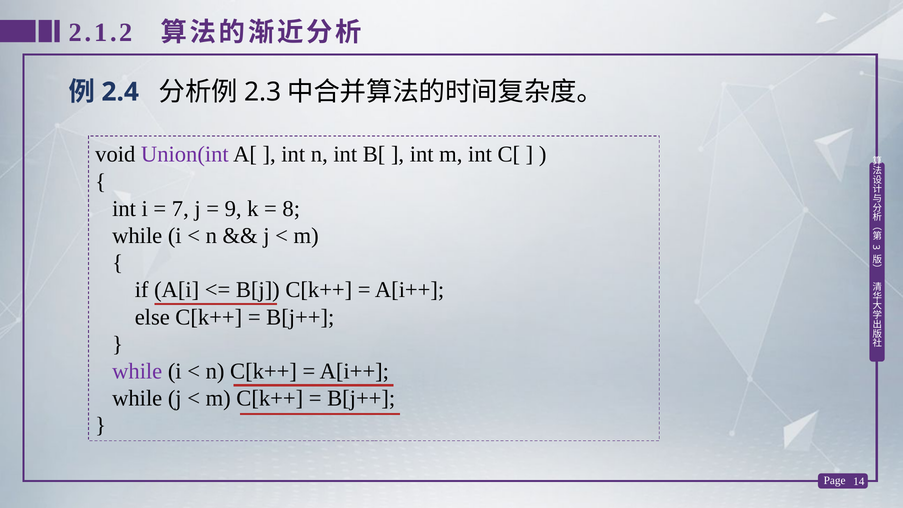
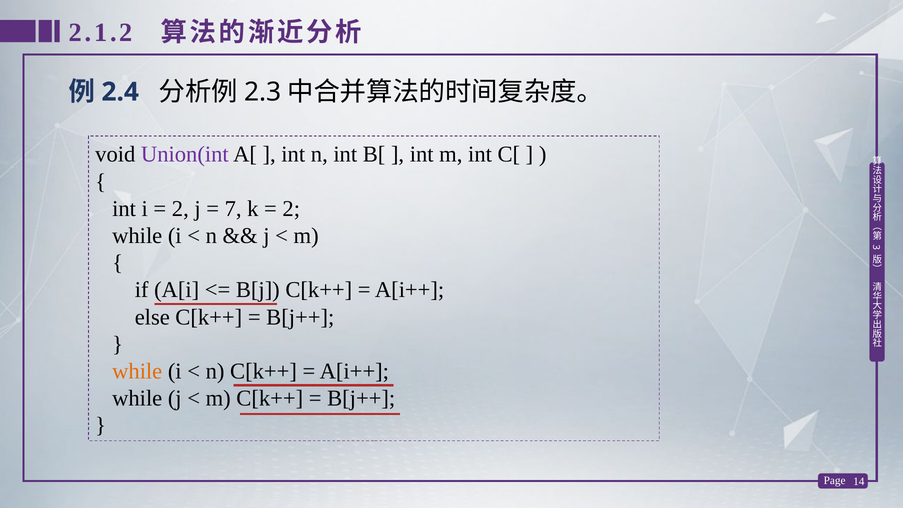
7: 7 -> 2 (180, 209)
9: 9 -> 7 (233, 209)
8: 8 -> 2 (291, 209)
while colour: purple -> orange (137, 371)
